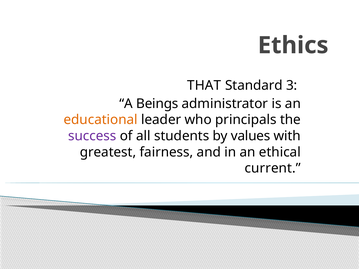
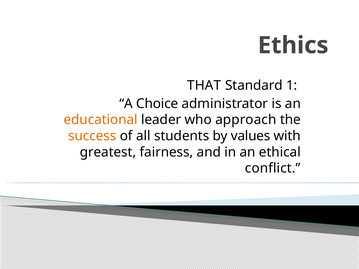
3: 3 -> 1 (292, 86)
Beings: Beings -> Choice (157, 104)
principals: principals -> approach (246, 120)
success colour: purple -> orange (92, 136)
current: current -> conflict (273, 168)
